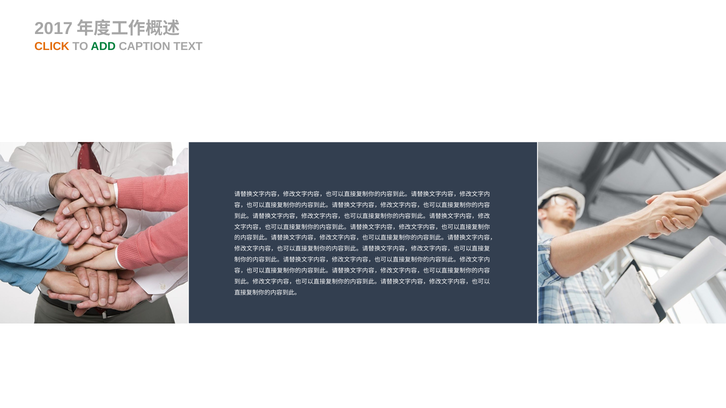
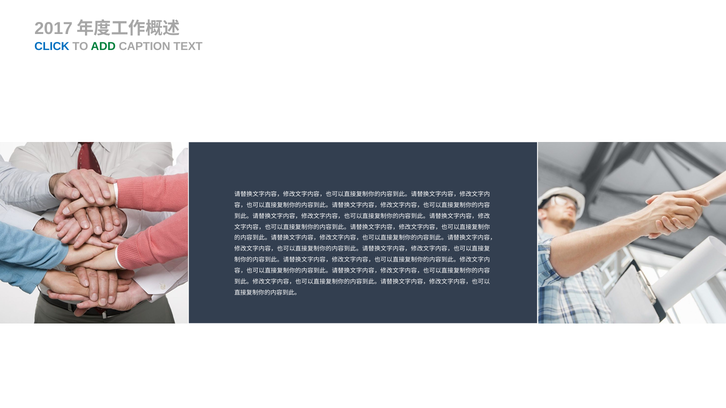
CLICK colour: orange -> blue (52, 47)
